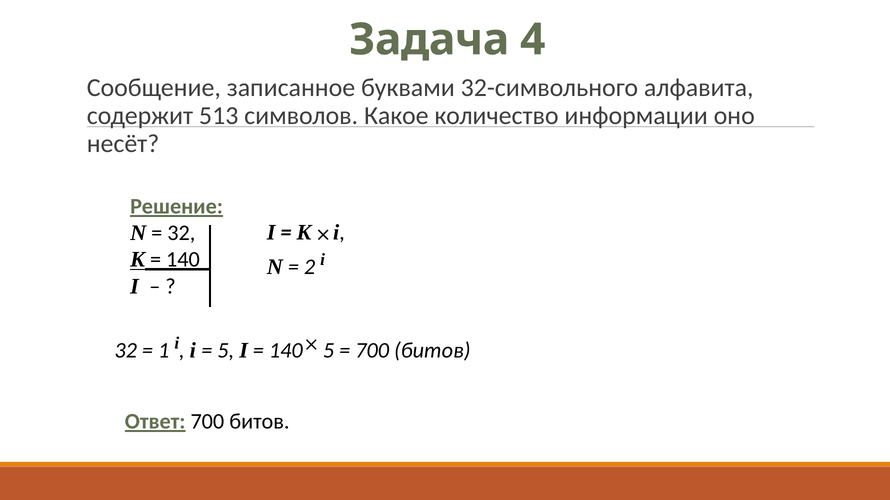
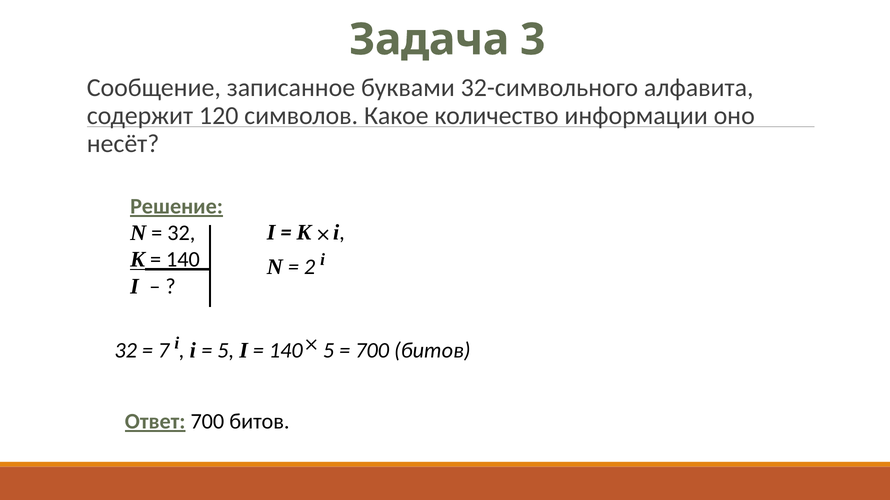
4: 4 -> 3 (533, 40)
513: 513 -> 120 (219, 116)
1: 1 -> 7 (164, 351)
